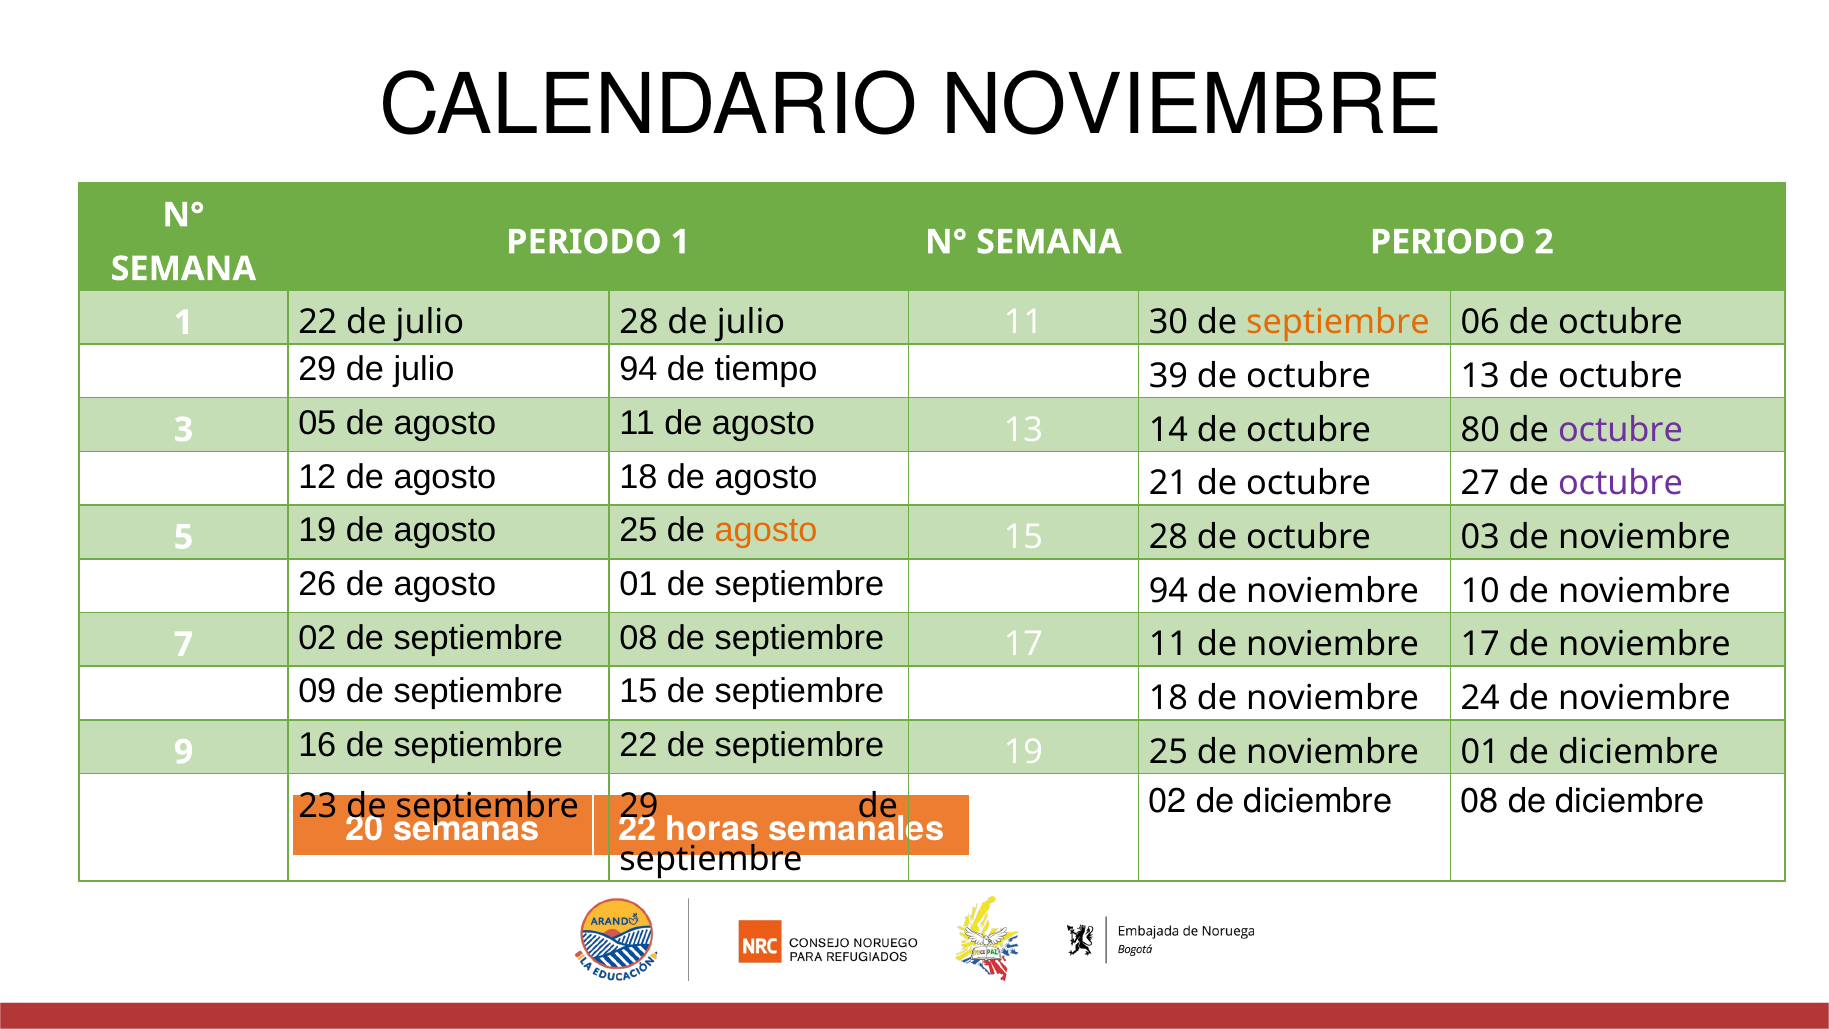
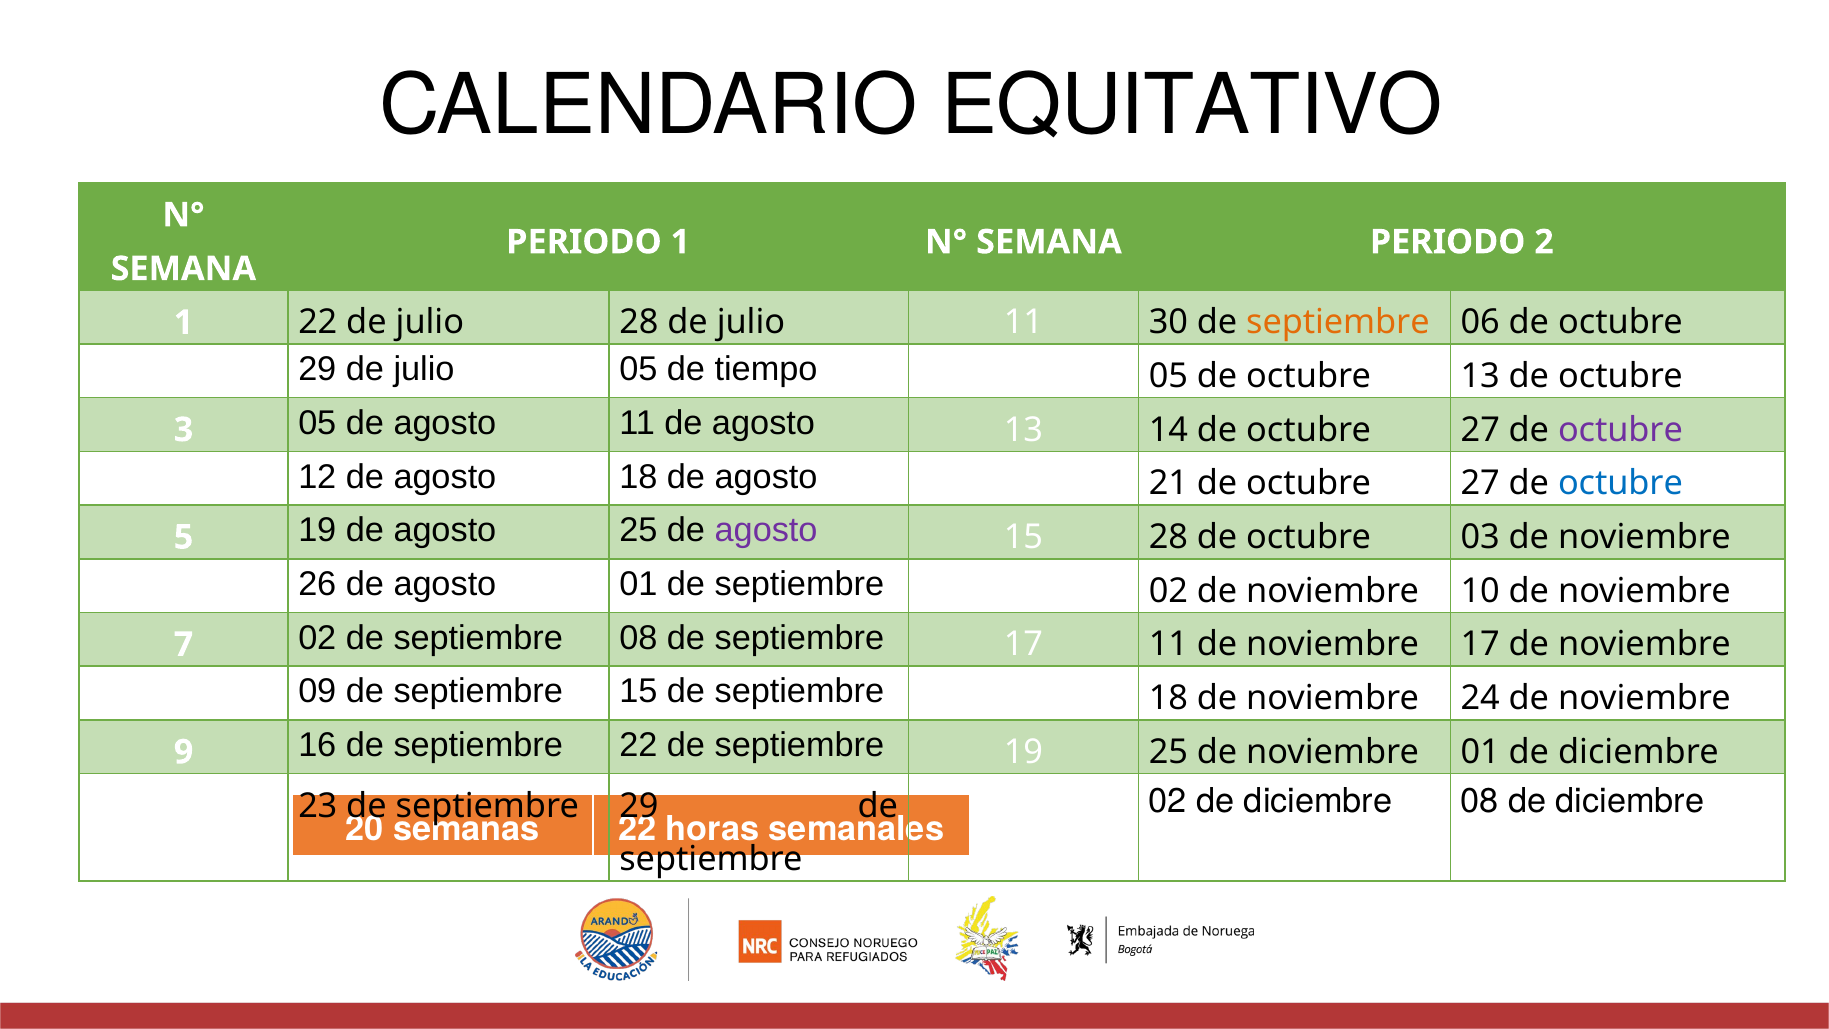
CALENDARIO NOVIEMBRE: NOVIEMBRE -> EQUITATIVO (1192, 106)
julio 94: 94 -> 05 (638, 369)
12 39: 39 -> 05 (1168, 376)
14 de octubre 80: 80 -> 27 (1480, 430)
octubre colour: purple -> blue (1620, 483)
agosto colour: orange -> purple (766, 530)
16 94: 94 -> 02 (1168, 591)
